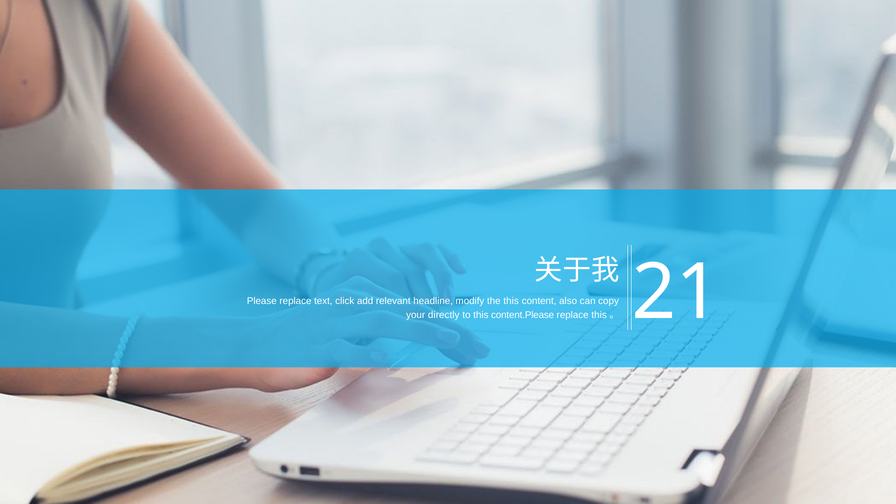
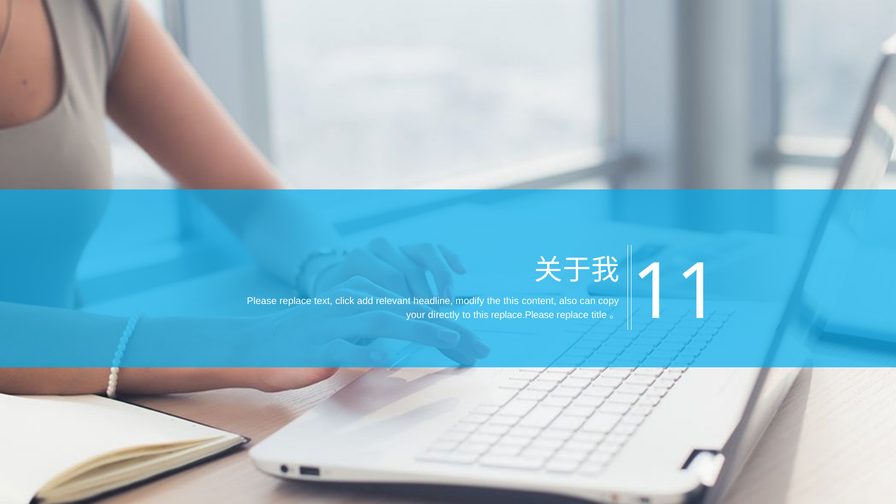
content.Please: content.Please -> replace.Please (523, 315)
replace this: this -> title (599, 315)
21: 21 -> 11 (676, 292)
